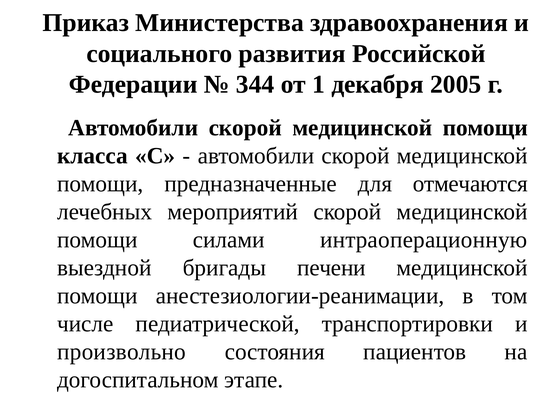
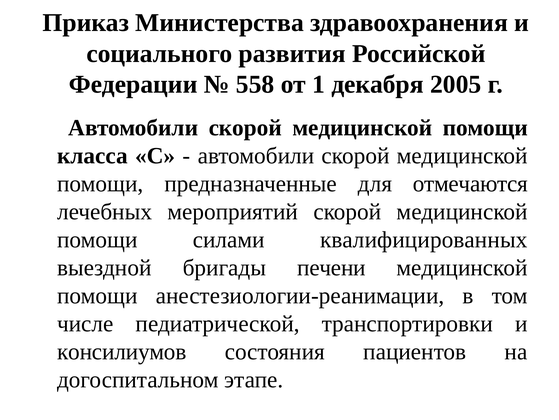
344: 344 -> 558 (255, 84)
интраоперационную: интраоперационную -> квалифицированных (424, 239)
произвольно: произвольно -> консилиумов (122, 351)
